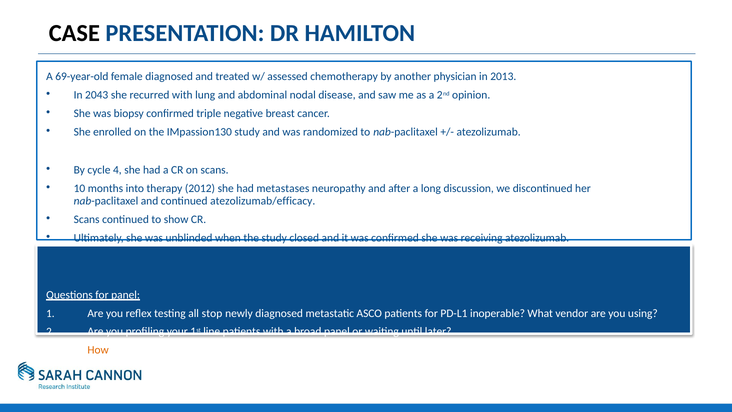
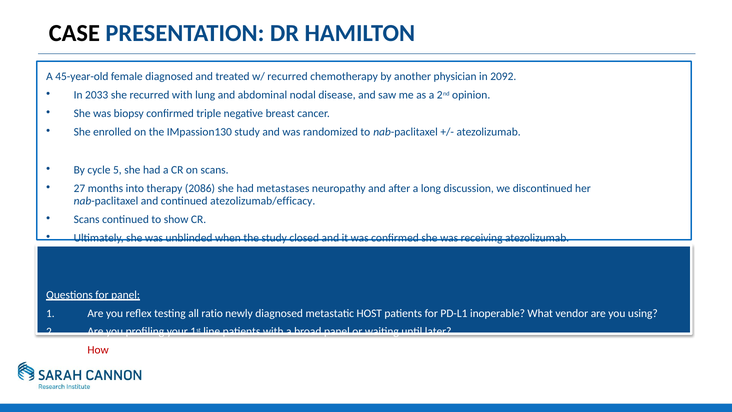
69-year-old: 69-year-old -> 45-year-old (82, 76)
w/ assessed: assessed -> recurred (288, 76)
2013: 2013 -> 2092 (503, 76)
2043: 2043 -> 2033 (97, 95)
4: 4 -> 5 (117, 170)
10: 10 -> 27 (79, 188)
2012: 2012 -> 2086 (200, 188)
all stop: stop -> ratio (212, 313)
ASCO: ASCO -> HOST (369, 313)
How colour: orange -> red (98, 350)
